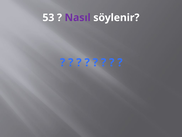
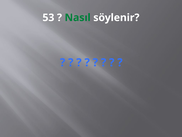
Nasıl colour: purple -> green (78, 18)
